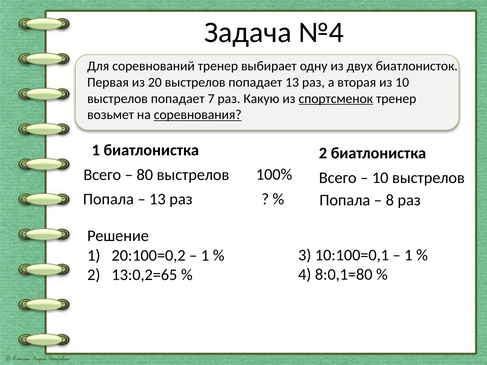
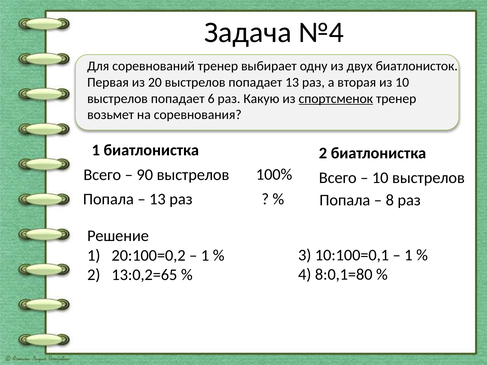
7: 7 -> 6 (211, 99)
соревнования underline: present -> none (198, 115)
80: 80 -> 90 (145, 175)
